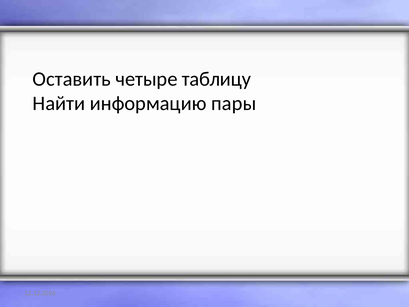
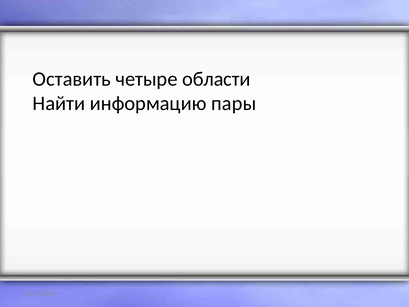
таблицу: таблицу -> области (216, 79)
